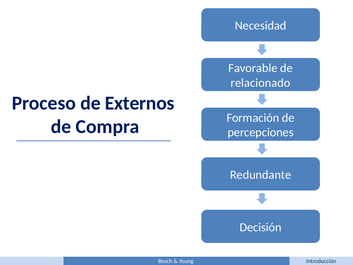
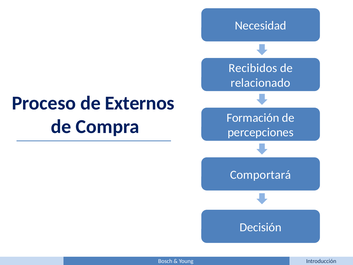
Favorable: Favorable -> Recibidos (253, 68)
Redundante: Redundante -> Comportará (261, 175)
